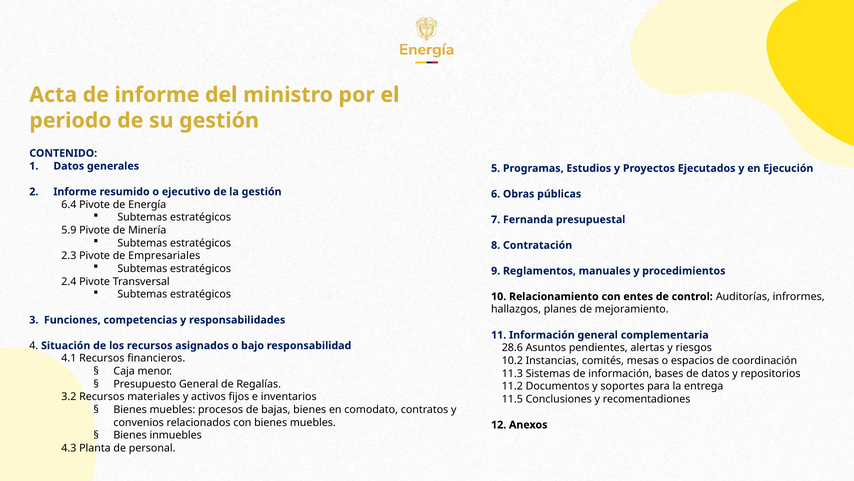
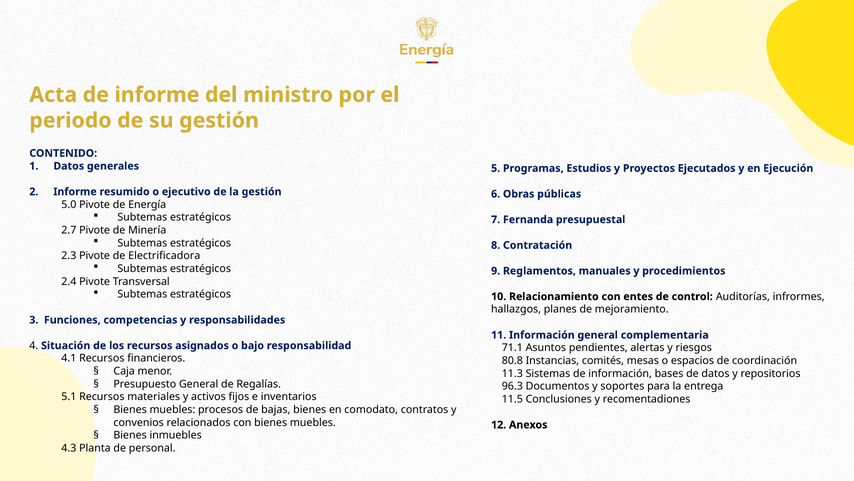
6.4: 6.4 -> 5.0 (69, 204)
5.9: 5.9 -> 2.7 (69, 230)
Empresariales: Empresariales -> Electrificadora (164, 256)
28.6: 28.6 -> 71.1 (512, 347)
10.2: 10.2 -> 80.8 (512, 360)
11.2: 11.2 -> 96.3 (512, 386)
3.2: 3.2 -> 5.1 (69, 396)
